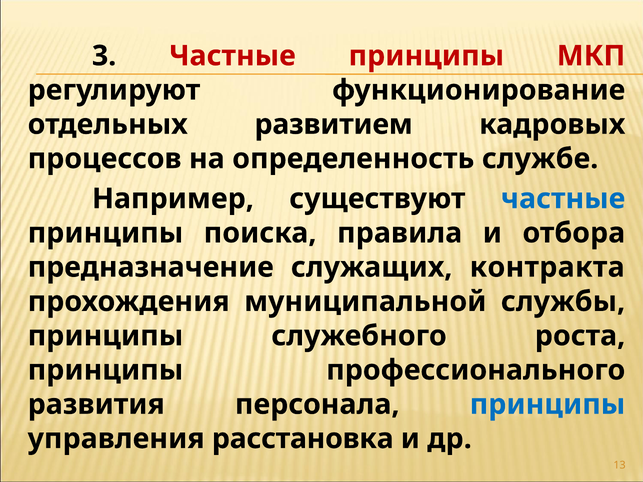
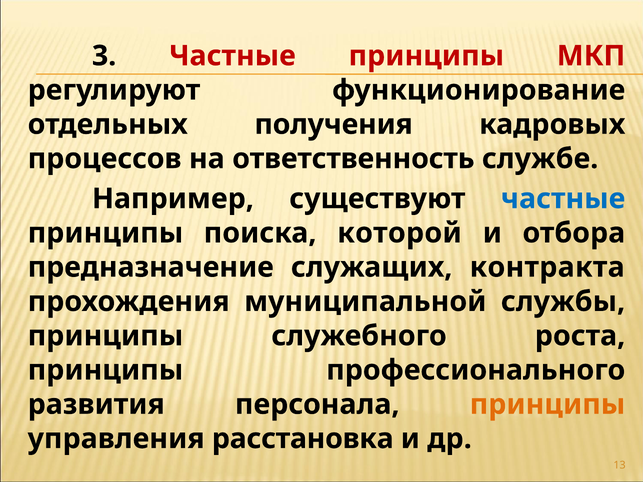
развитием: развитием -> получения (334, 124)
определенность: определенность -> ответственность (353, 159)
правила: правила -> которой (399, 233)
принципы colour: blue -> orange (547, 405)
